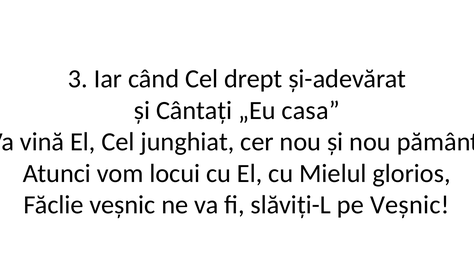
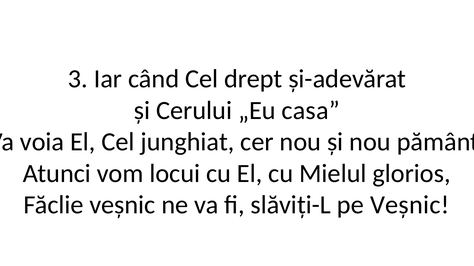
Cântați: Cântați -> Cerului (194, 111)
vină: vină -> voia (42, 142)
